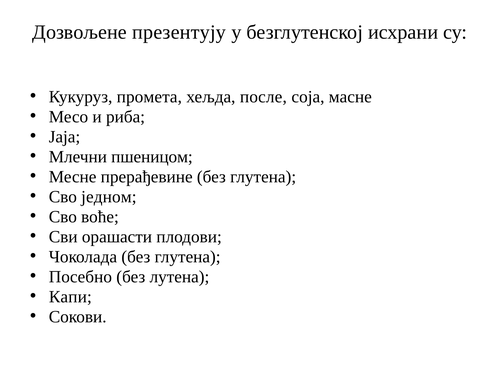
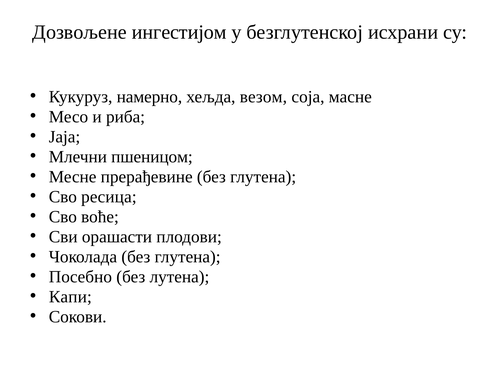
презентују: презентују -> ингестијом (179, 32)
промета: промета -> намерно (149, 97)
после: после -> везом (263, 97)
једном: једном -> ресица (109, 197)
